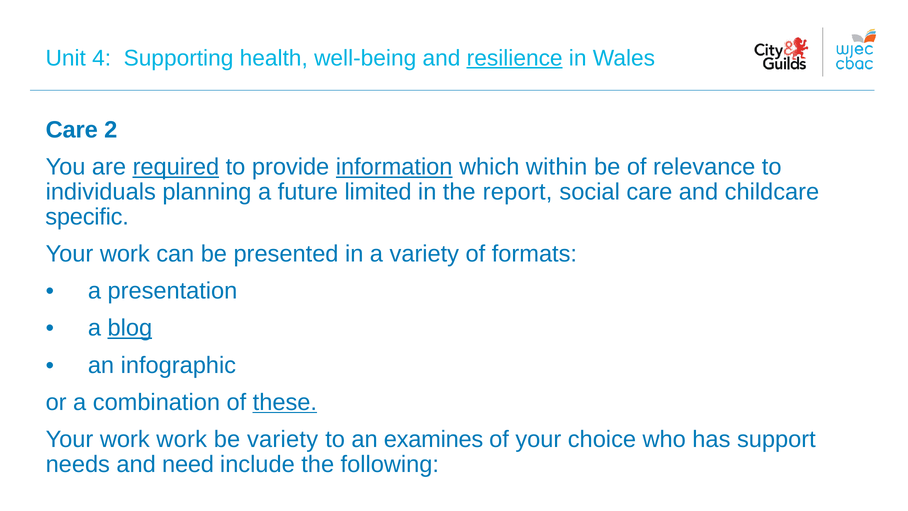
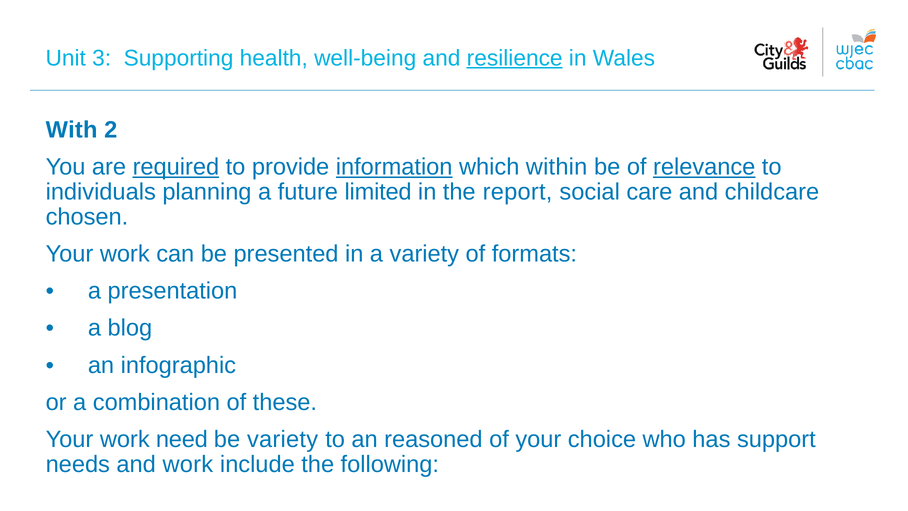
4: 4 -> 3 (102, 58)
Care: Care -> With (72, 130)
relevance underline: none -> present (704, 167)
specific: specific -> chosen (87, 217)
blog underline: present -> none (130, 328)
these underline: present -> none (285, 402)
work work: work -> need (182, 439)
examines: examines -> reasoned (433, 439)
and need: need -> work (188, 464)
